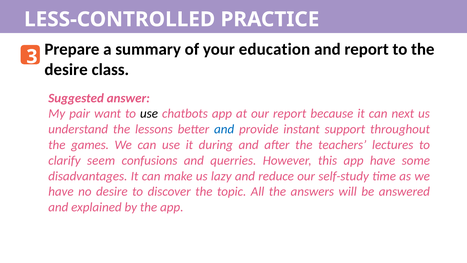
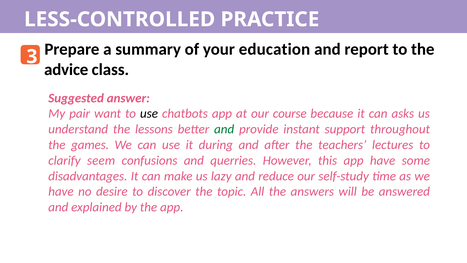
desire: desire -> advice (66, 69)
our report: report -> course (290, 114)
next: next -> asks (403, 114)
and colour: blue -> green (224, 129)
